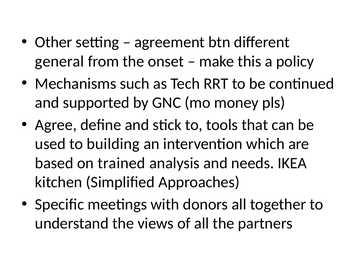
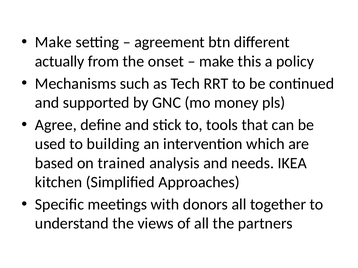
Other: Other -> Make (53, 42)
general: general -> actually (60, 61)
